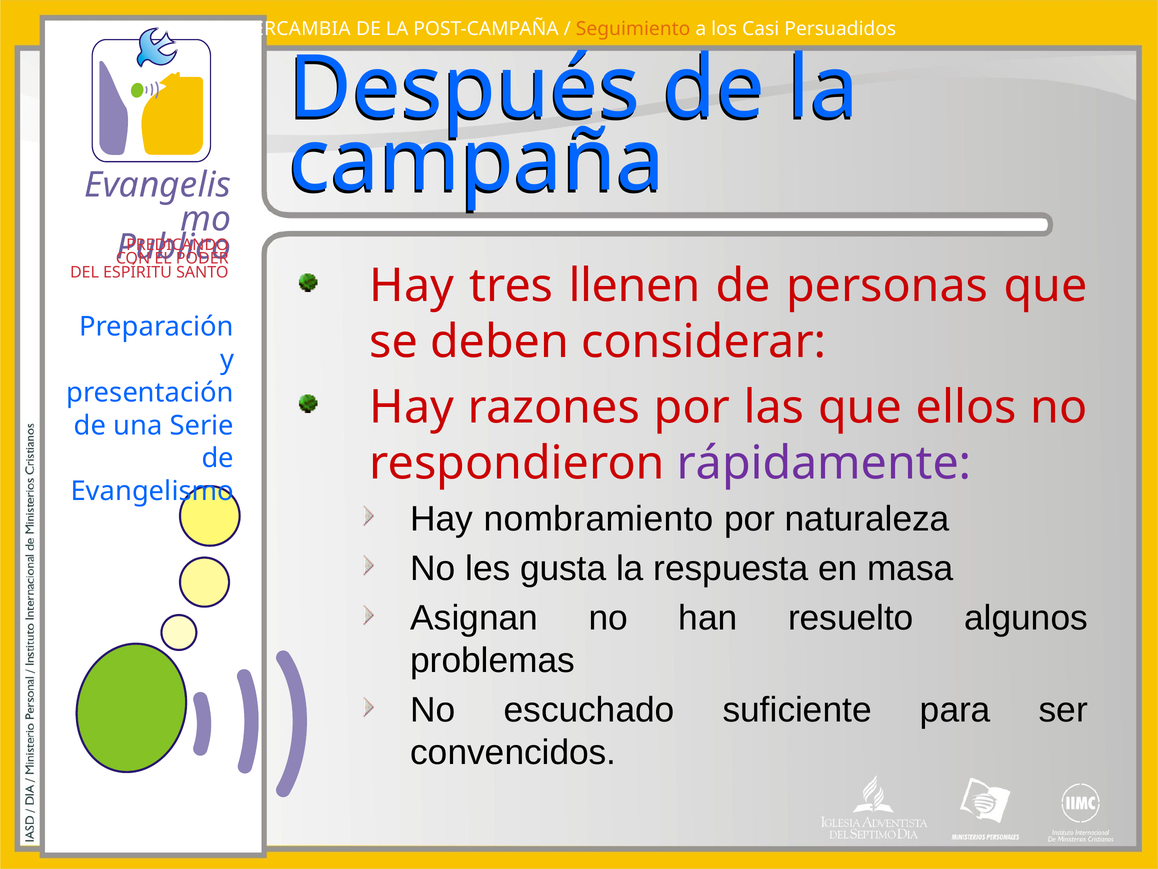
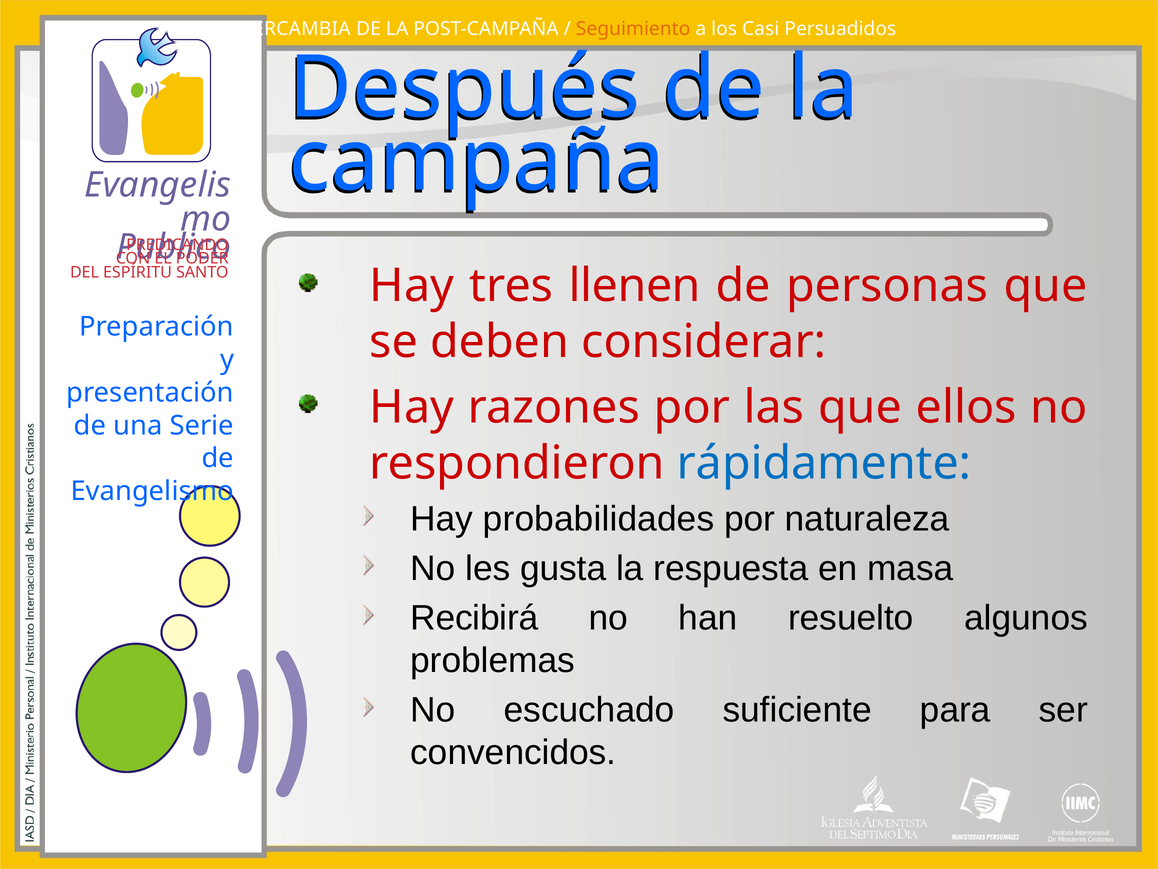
rápidamente colour: purple -> blue (824, 463)
nombramiento: nombramiento -> probabilidades (599, 519)
Asignan: Asignan -> Recibirá (474, 618)
